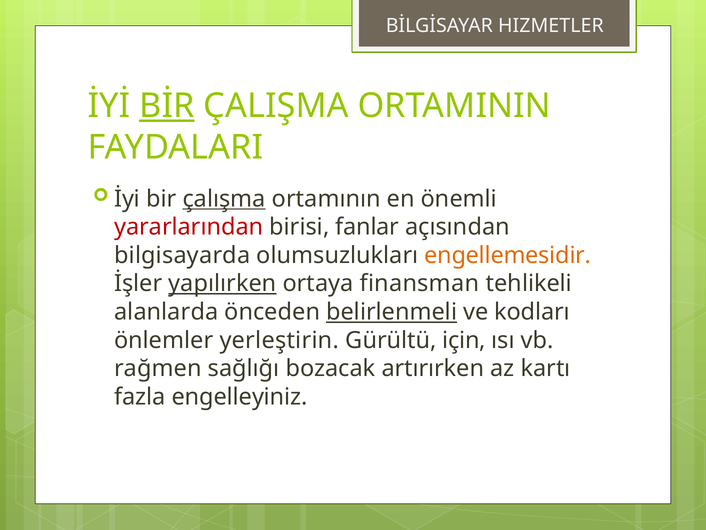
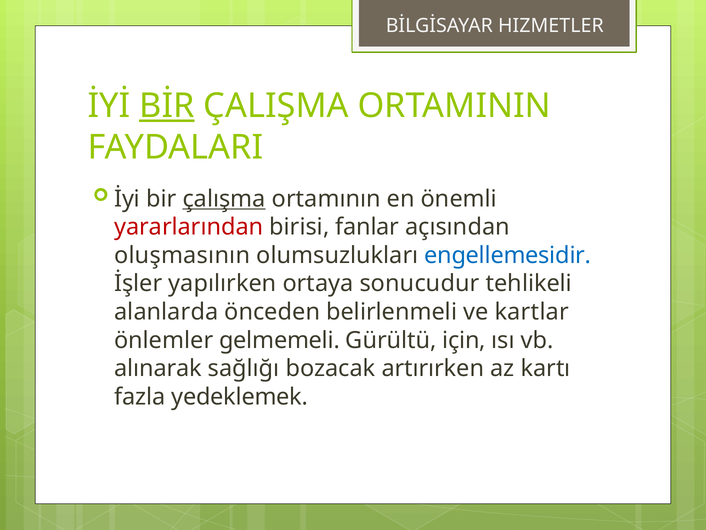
bilgisayarda: bilgisayarda -> oluşmasının (182, 255)
engellemesidir colour: orange -> blue (508, 255)
yapılırken underline: present -> none (222, 283)
finansman: finansman -> sonucudur (420, 283)
belirlenmeli underline: present -> none (392, 312)
kodları: kodları -> kartlar (532, 312)
yerleştirin: yerleştirin -> gelmemeli (279, 340)
rağmen: rağmen -> alınarak (158, 368)
engelleyiniz: engelleyiniz -> yedeklemek (240, 396)
